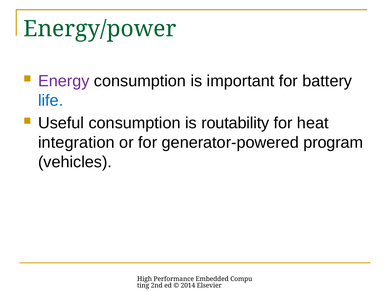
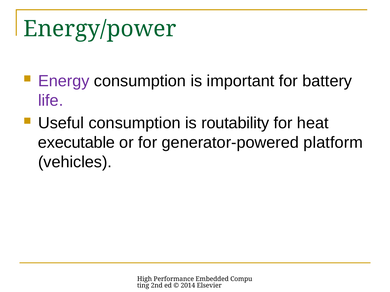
life colour: blue -> purple (51, 101)
integration: integration -> executable (76, 143)
program: program -> platform (333, 143)
